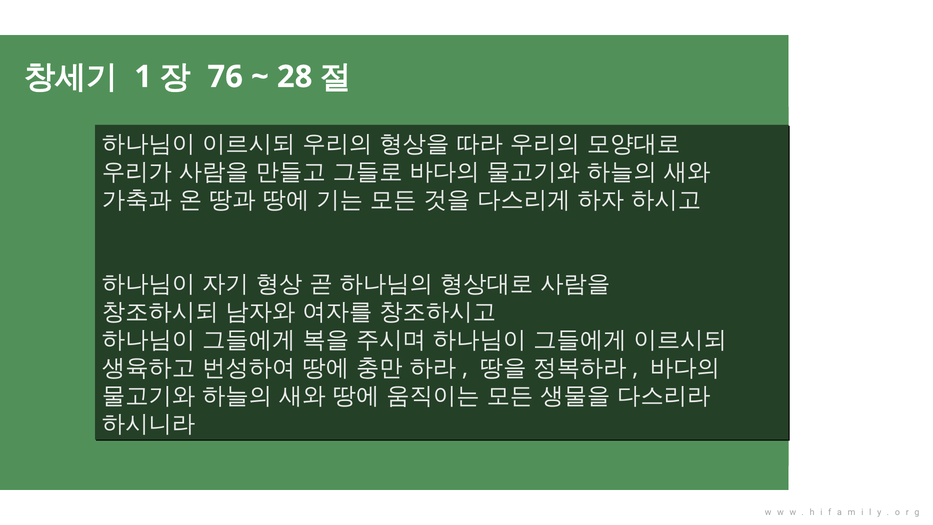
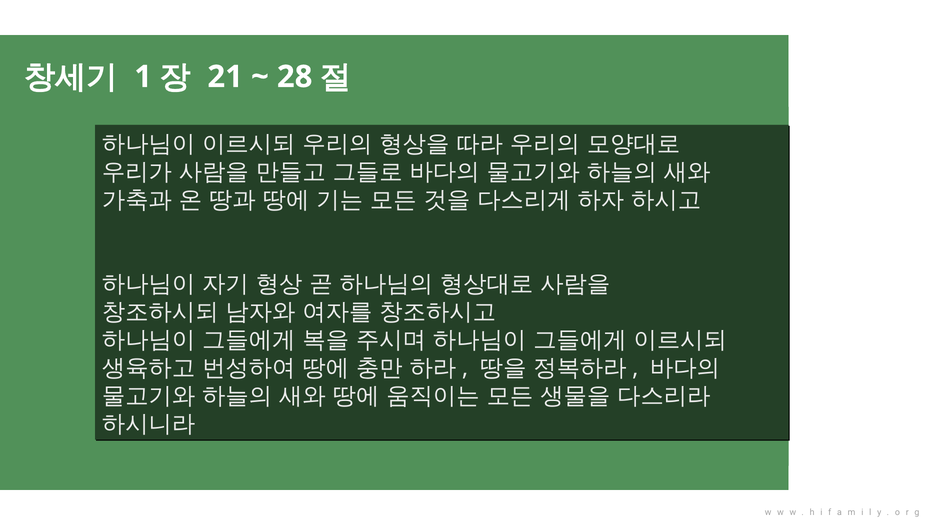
76: 76 -> 21 (225, 77)
